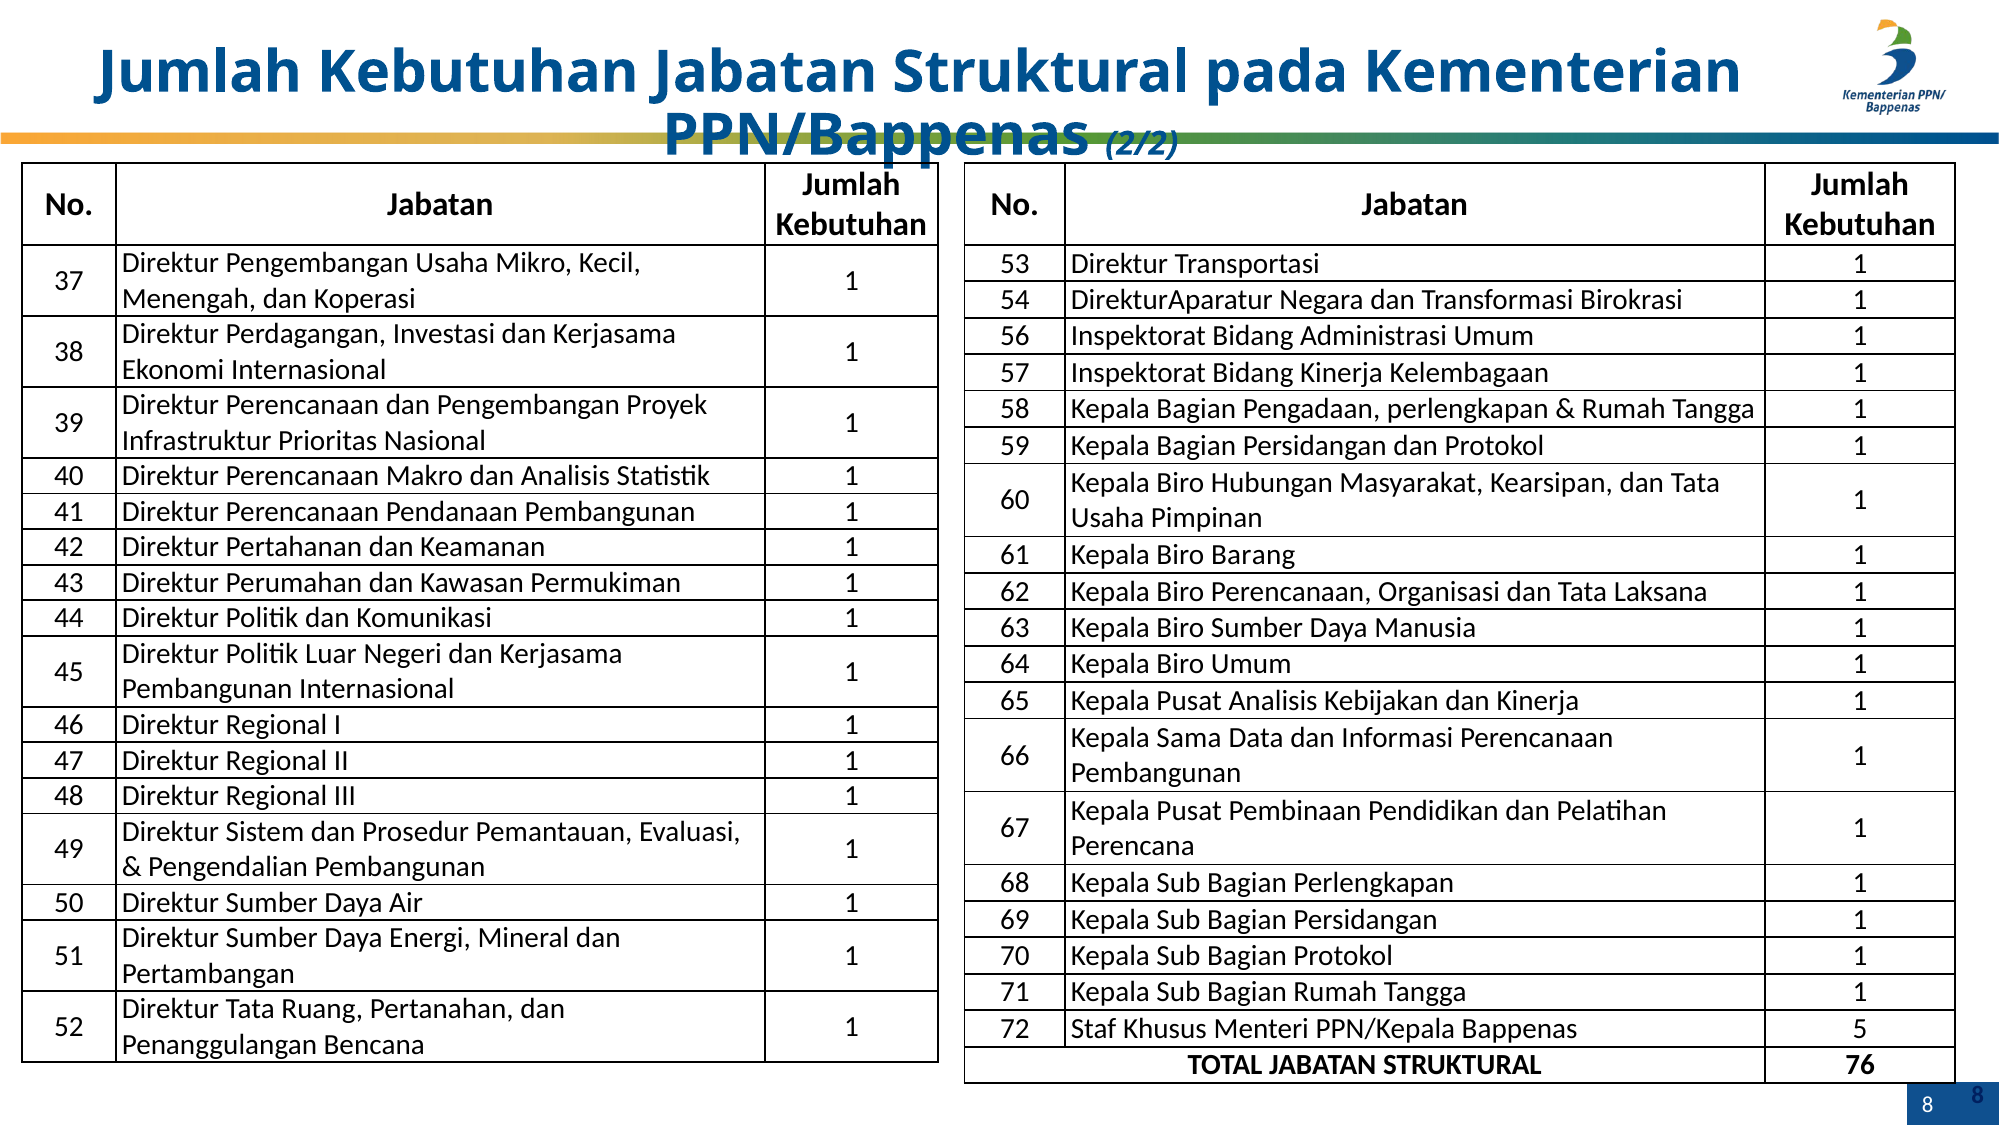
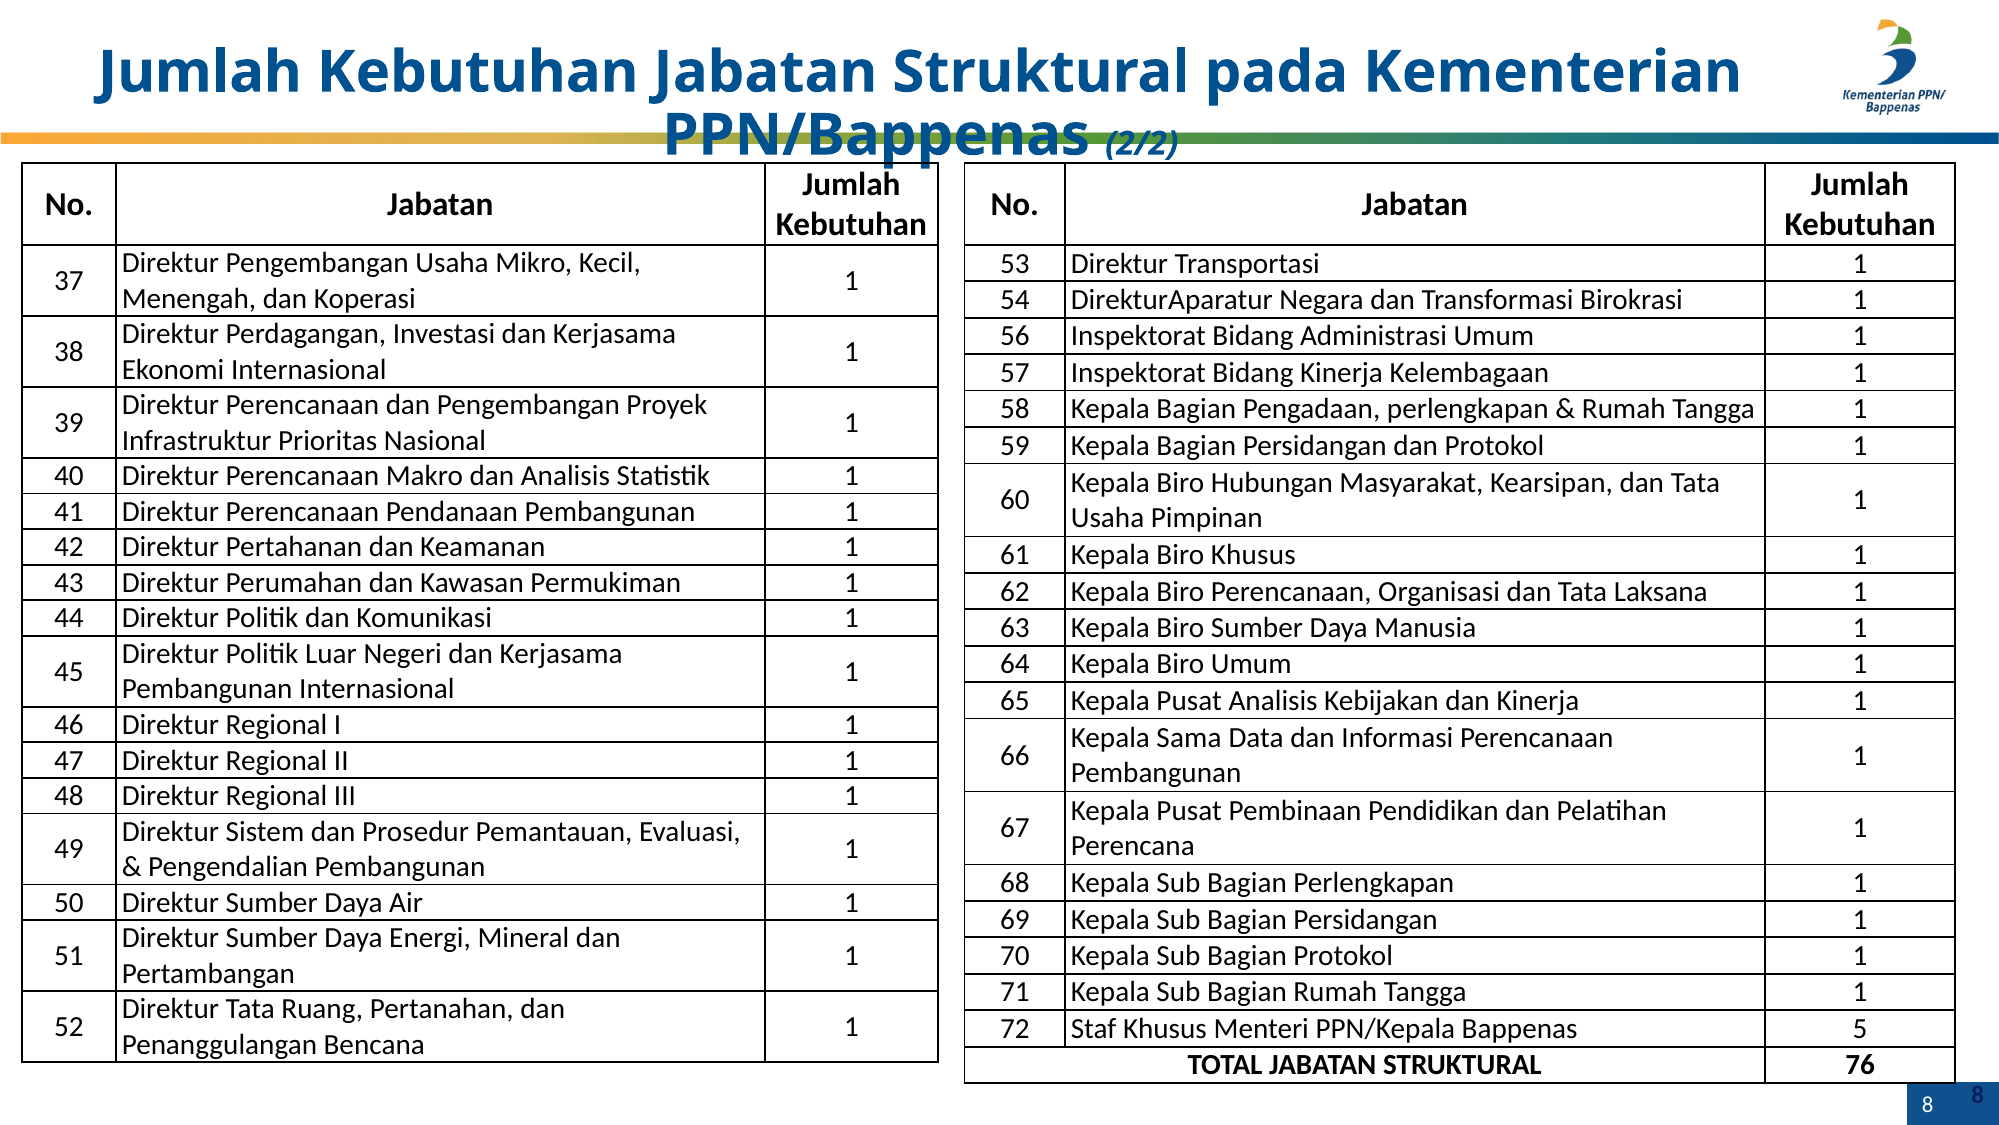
Biro Barang: Barang -> Khusus (1253, 555)
